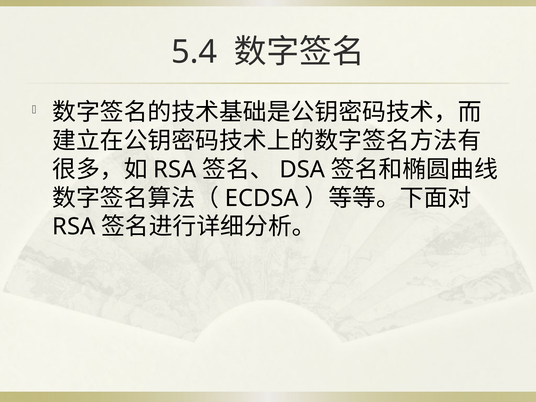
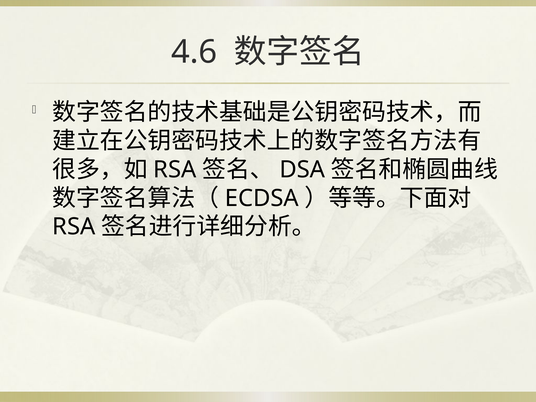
5.4: 5.4 -> 4.6 (194, 52)
